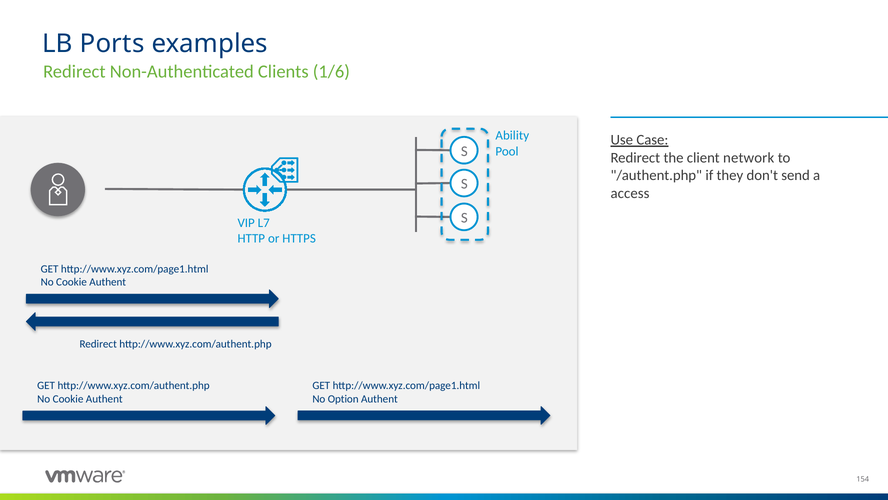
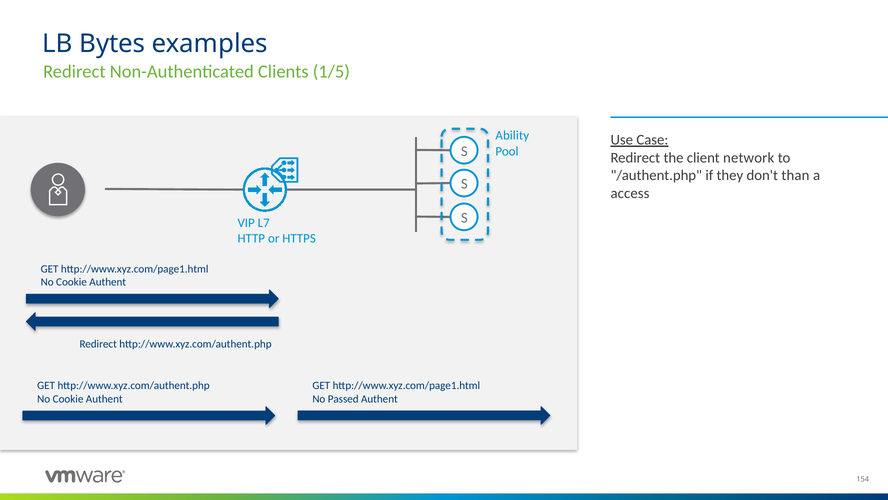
Ports: Ports -> Bytes (112, 44)
1/6: 1/6 -> 1/5 (331, 72)
send: send -> than (795, 175)
Option: Option -> Passed (343, 399)
